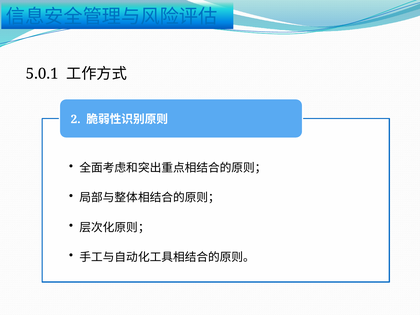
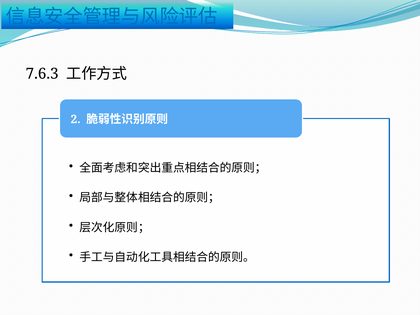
5.0.1: 5.0.1 -> 7.6.3 (42, 74)
